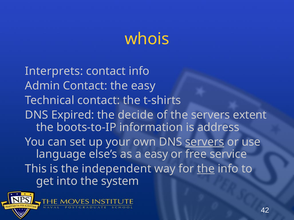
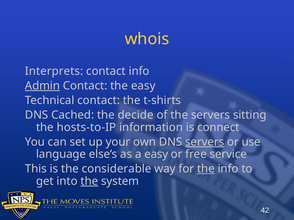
Admin underline: none -> present (42, 86)
Expired: Expired -> Cached (73, 115)
extent: extent -> sitting (250, 115)
boots-to-IP: boots-to-IP -> hosts-to-IP (86, 128)
address: address -> connect (218, 128)
independent: independent -> considerable (117, 169)
the underline: none -> present (89, 182)
